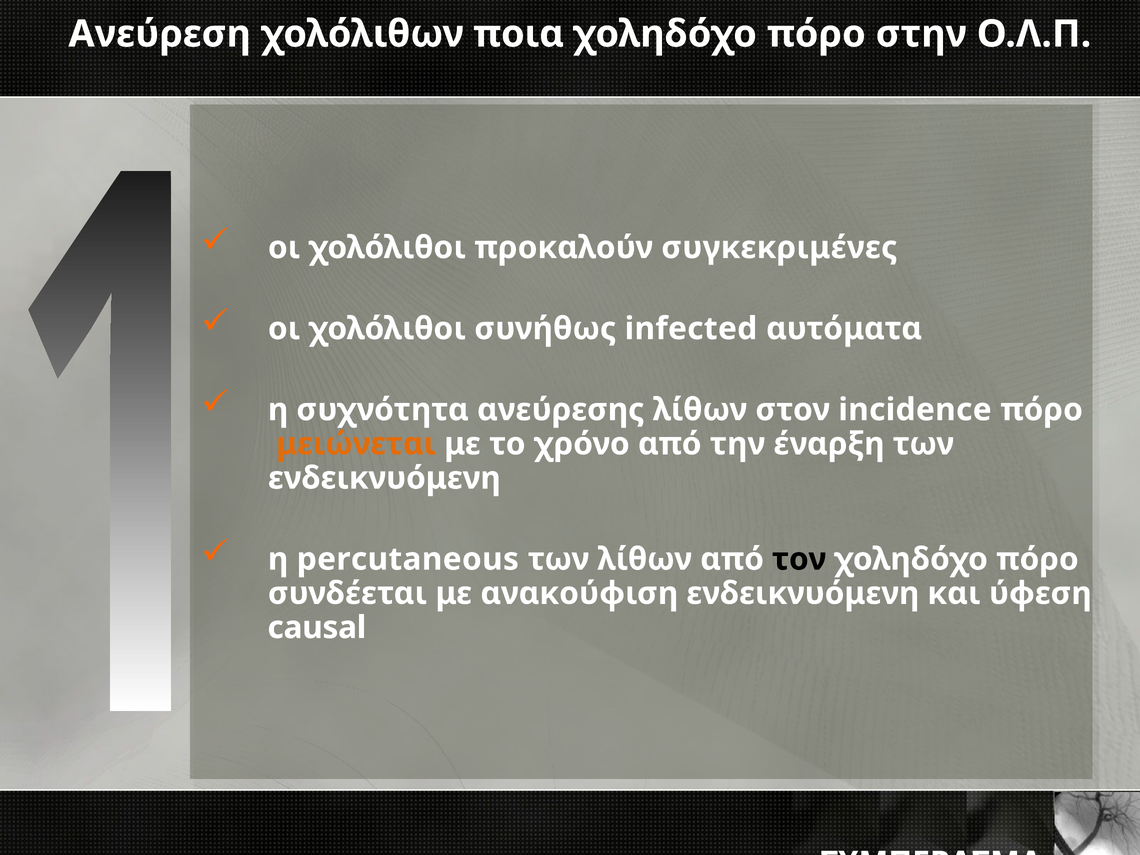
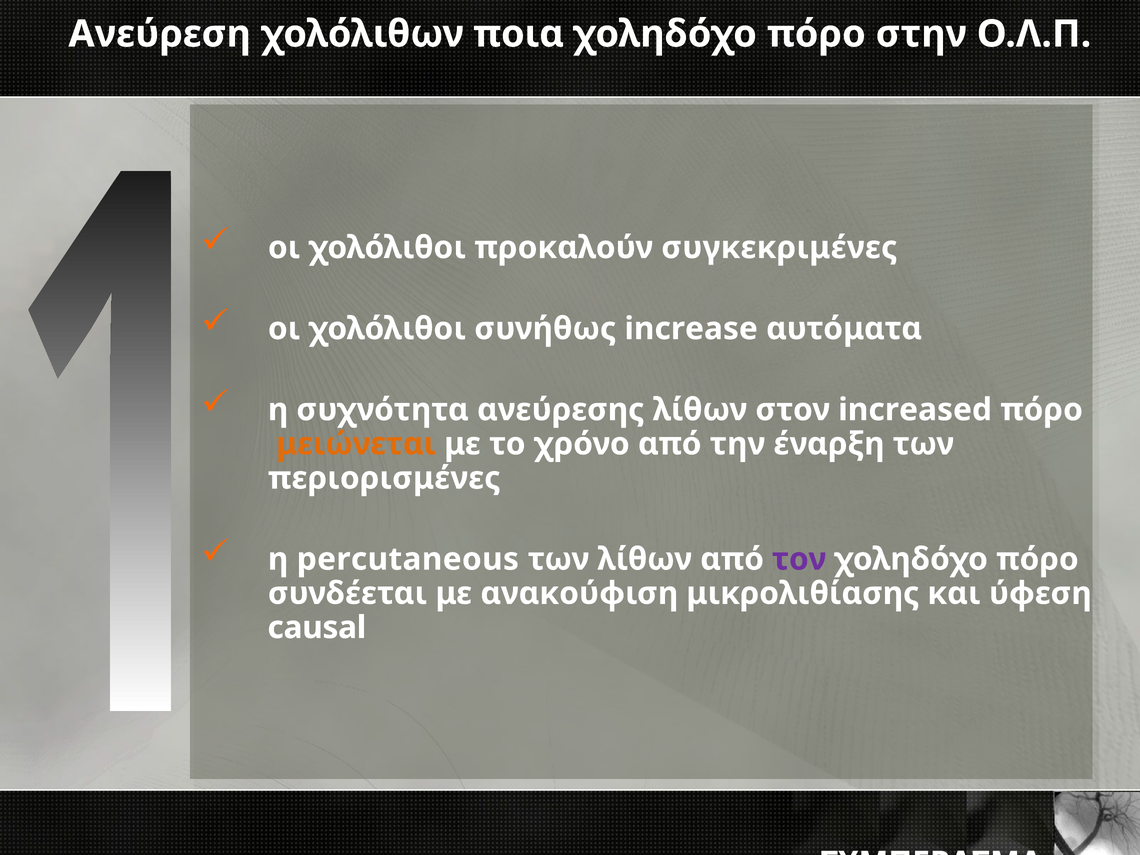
infected: infected -> increase (691, 329)
incidence: incidence -> increased (915, 410)
ενδεικνυόμενη: ενδεικνυόμενη -> περιορισμένες (384, 478)
τον colour: black -> purple (799, 559)
ανακούφιση ενδεικνυόμενη: ενδεικνυόμενη -> μικρολιθίασης (803, 593)
